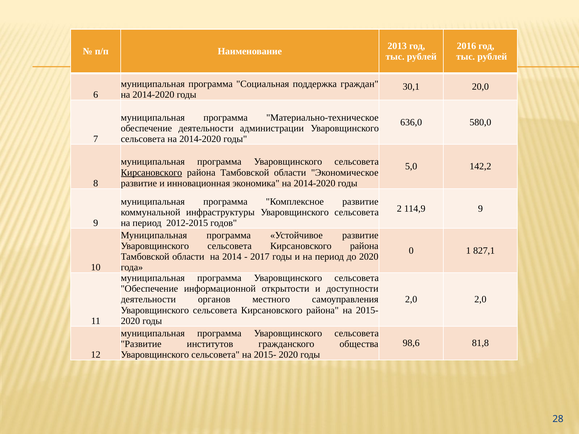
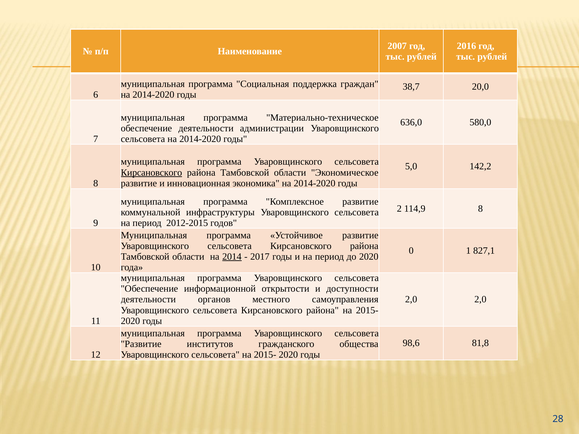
2013: 2013 -> 2007 (397, 46)
30,1: 30,1 -> 38,7 (411, 87)
114,9 9: 9 -> 8 (480, 209)
2014 underline: none -> present (232, 257)
